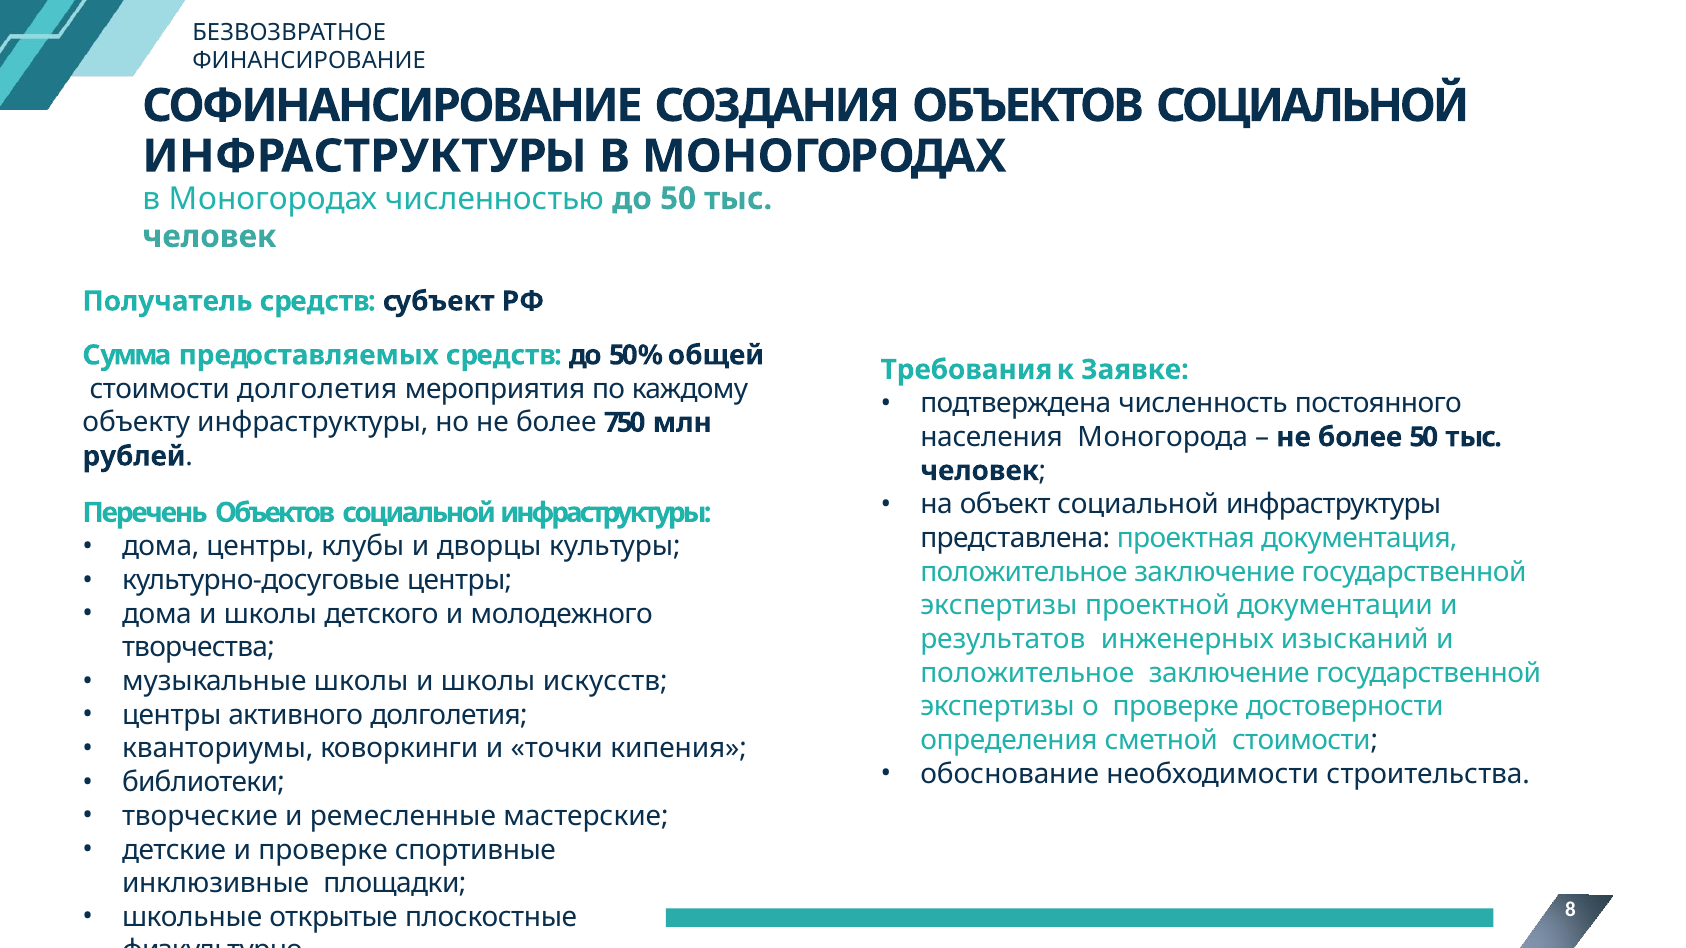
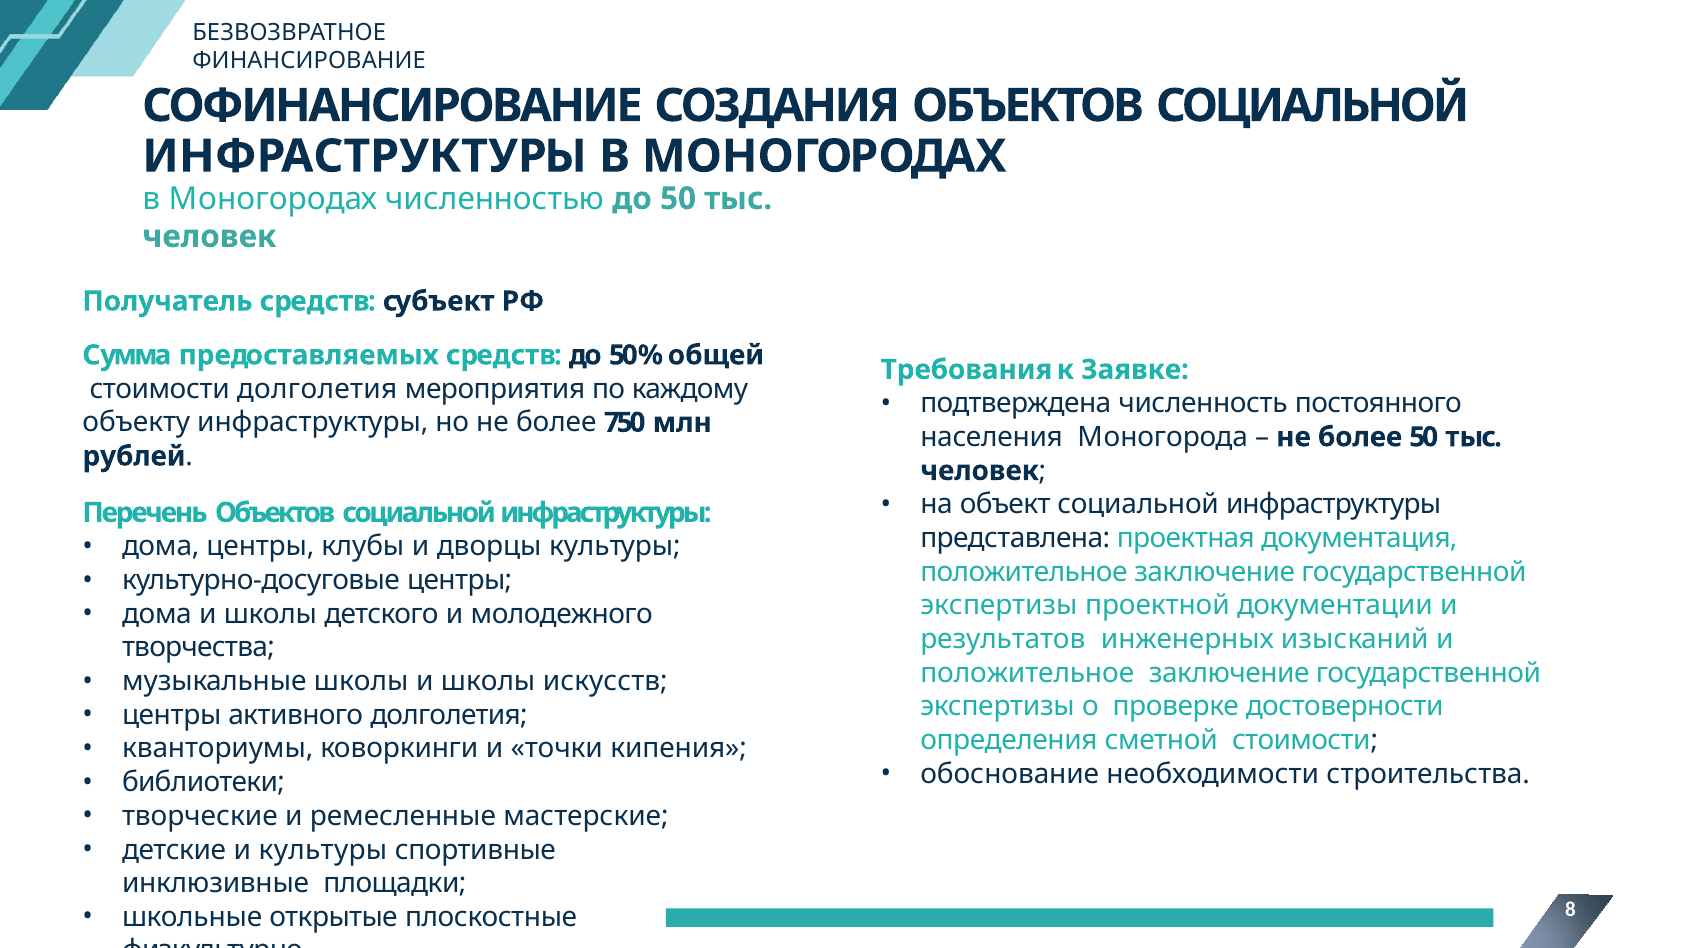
и проверке: проверке -> культуры (323, 850)
